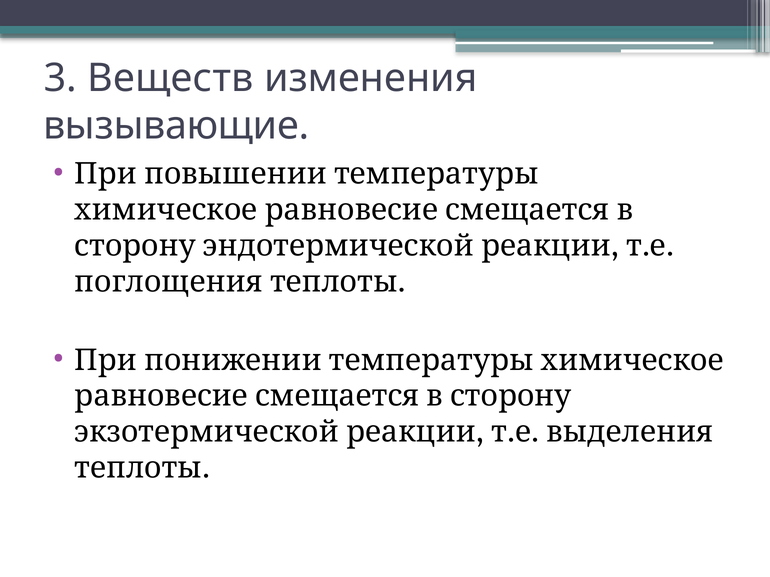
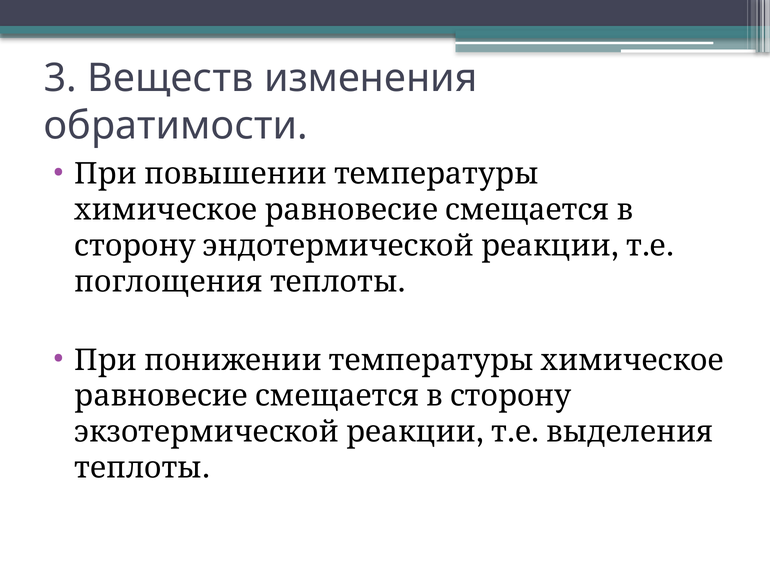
вызывающие: вызывающие -> обратимости (176, 126)
